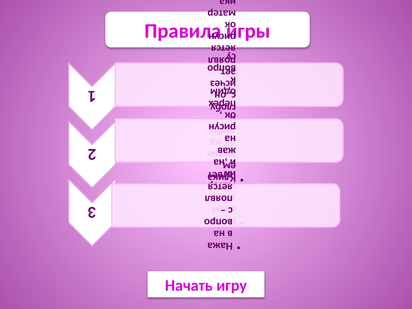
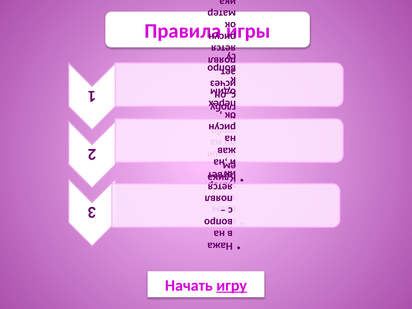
игру underline: none -> present (232, 285)
